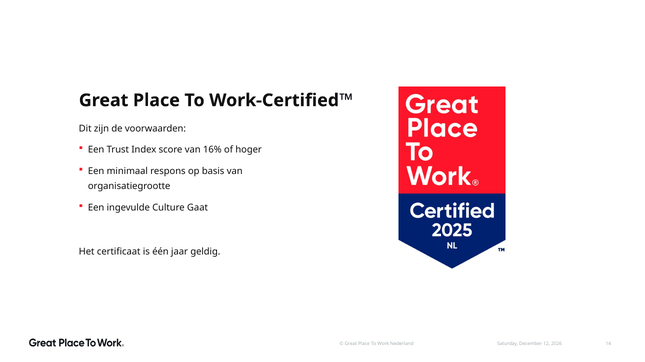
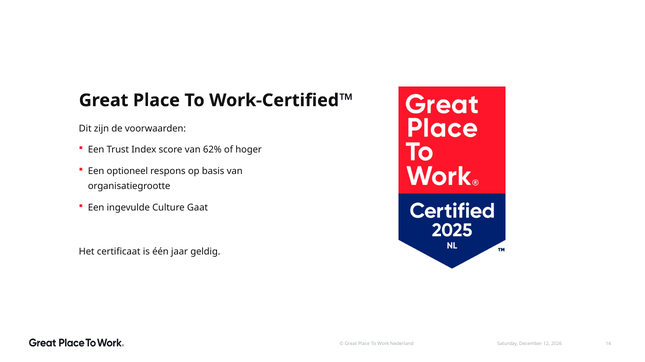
16%: 16% -> 62% (212, 150)
minimaal: minimaal -> optioneel (127, 171)
